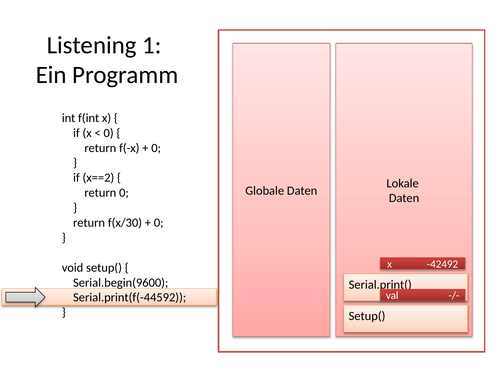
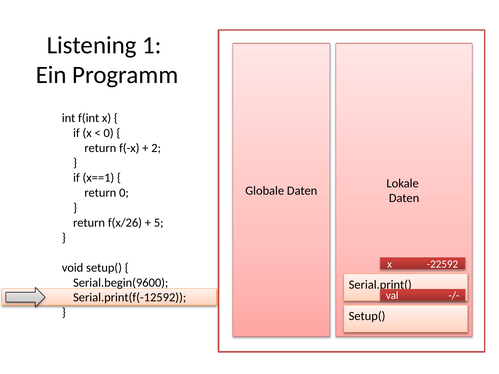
0: 0 -> 2 (156, 148)
x==2: x==2 -> x==1 (98, 178)
f(x/30: f(x/30 -> f(x/26 (125, 223)
0: 0 -> 5 (159, 223)
-42492: -42492 -> -22592 (442, 264)
Serial.print(f(-44592: Serial.print(f(-44592 -> Serial.print(f(-12592 (130, 298)
